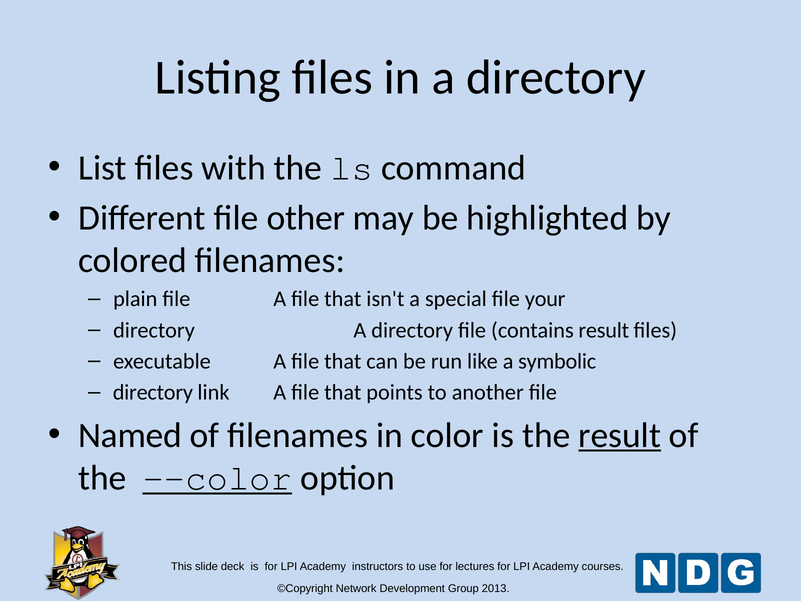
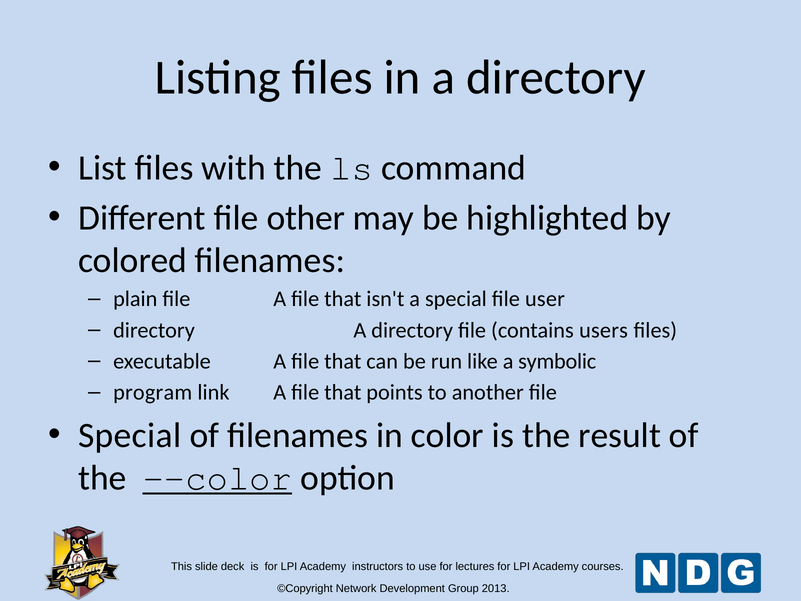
your: your -> user (545, 299)
contains result: result -> users (604, 330)
directory: directory -> program (153, 392)
Named: Named -> Special (130, 435)
result underline: present -> none (620, 435)
